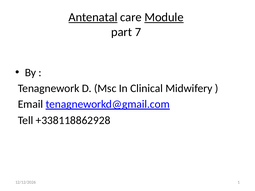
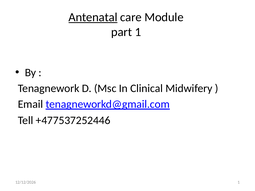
Module underline: present -> none (164, 17)
part 7: 7 -> 1 (138, 32)
+338118862928: +338118862928 -> +477537252446 (73, 120)
